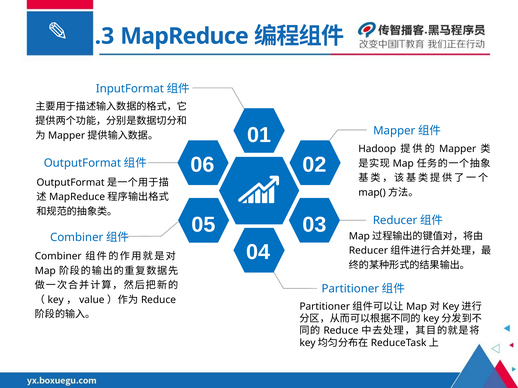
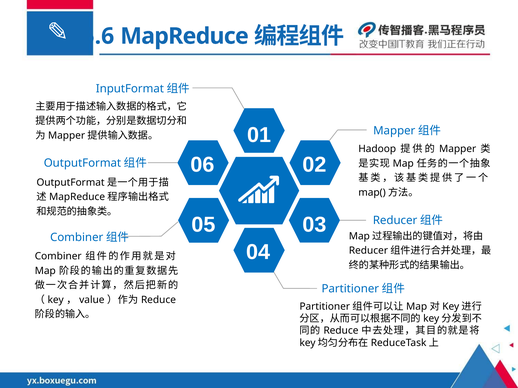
1.3: 1.3 -> 5.6 (98, 36)
